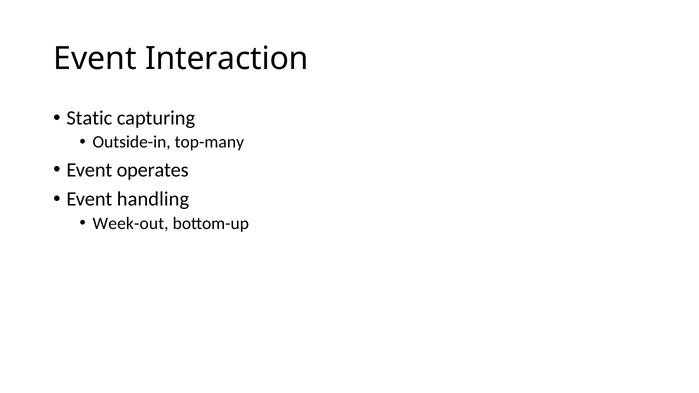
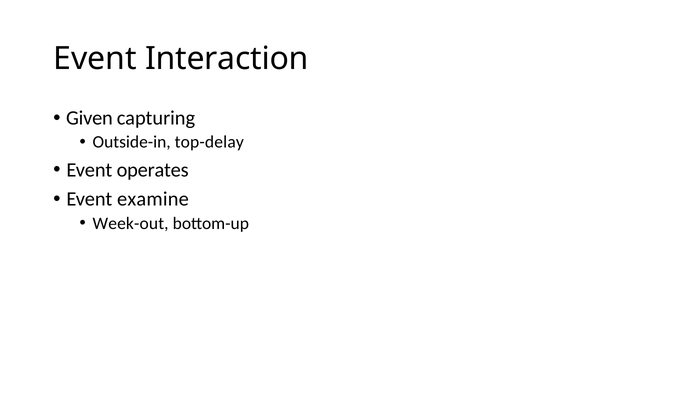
Static: Static -> Given (89, 118)
top-many: top-many -> top-delay (209, 142)
handling: handling -> examine (153, 199)
